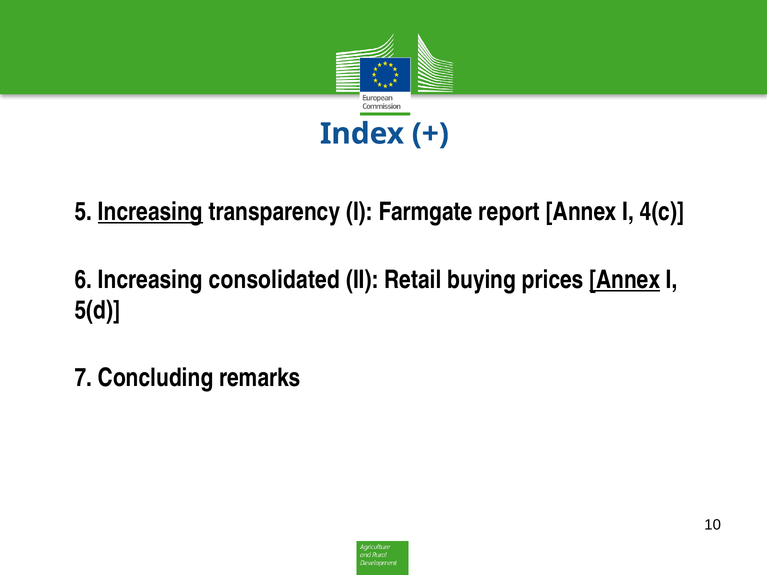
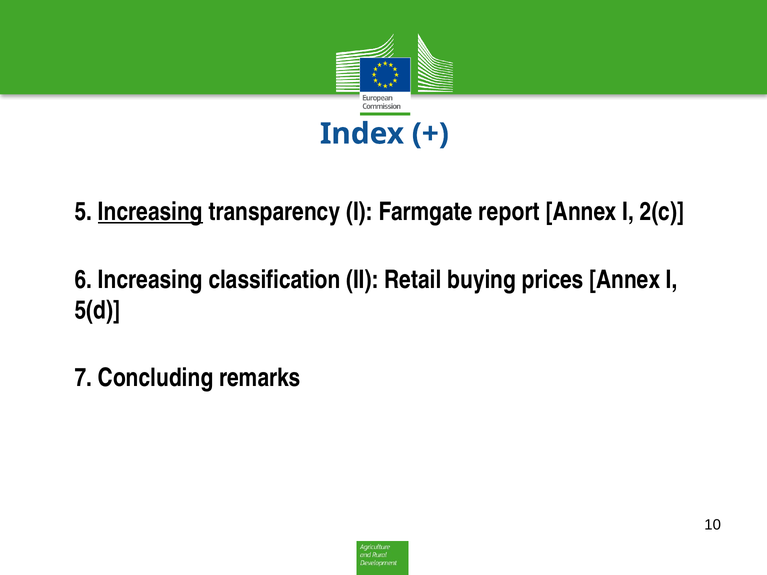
4(c: 4(c -> 2(c (662, 212)
consolidated: consolidated -> classification (275, 280)
Annex underline: present -> none (625, 280)
